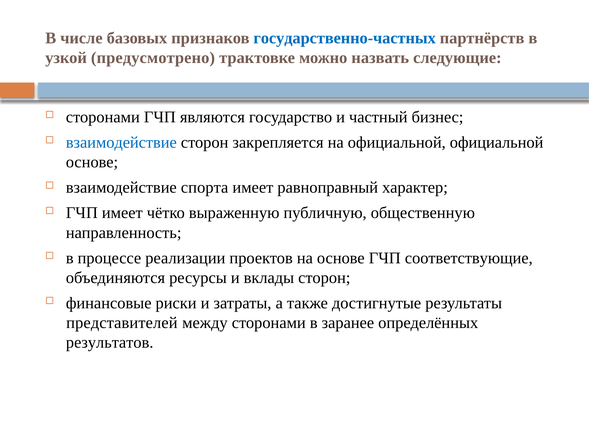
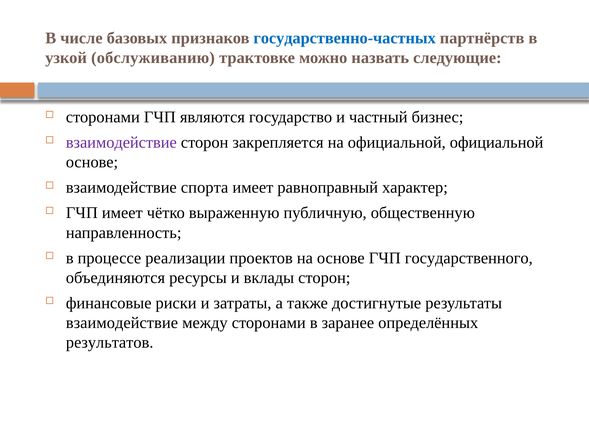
предусмотрено: предусмотрено -> обслуживанию (153, 58)
взаимодействие colour: blue -> purple (121, 142)
соответствующие: соответствующие -> государственного (469, 258)
представителей: представителей -> взаимодействие (122, 323)
